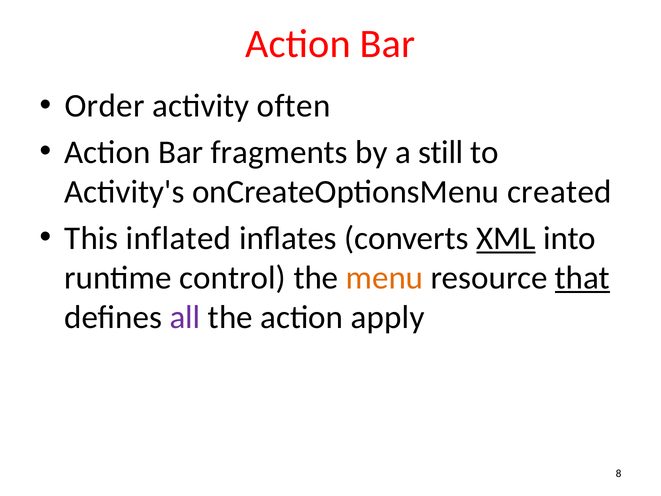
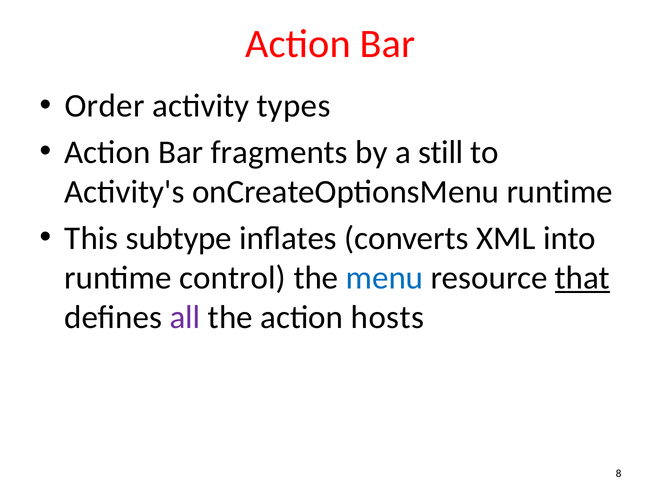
often: often -> types (294, 106)
onCreateOptionsMenu created: created -> runtime (560, 192)
inflated: inflated -> subtype (179, 238)
XML underline: present -> none (506, 238)
menu colour: orange -> blue (385, 278)
apply: apply -> hosts (387, 317)
